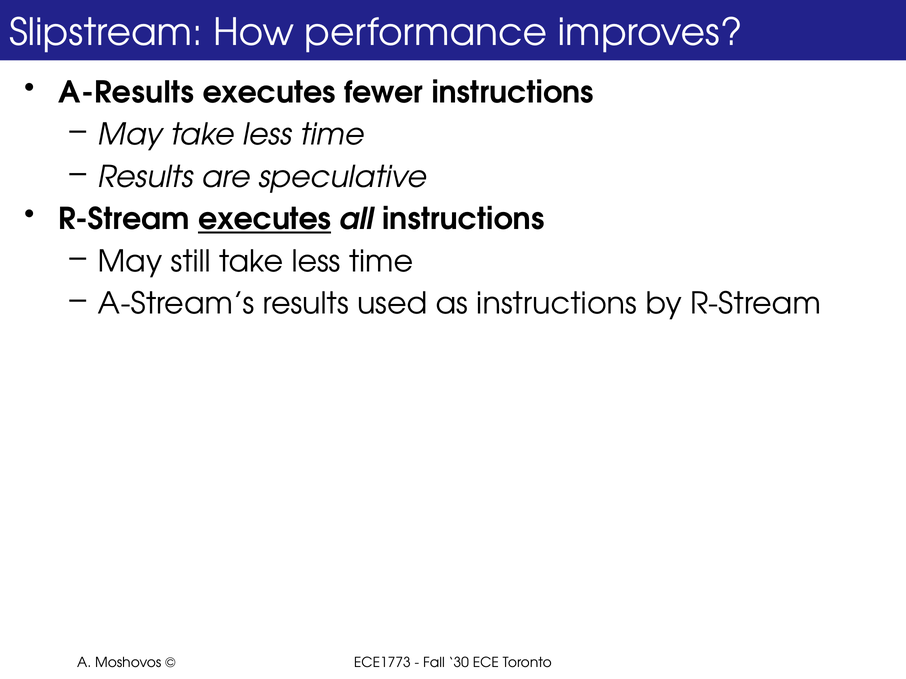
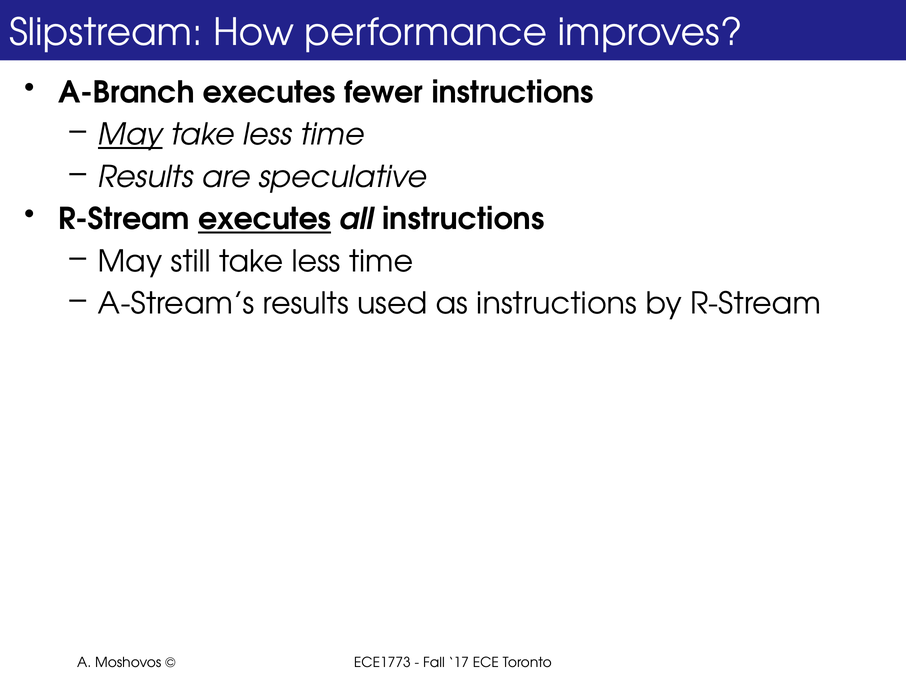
A-Results: A-Results -> A-Branch (126, 93)
May underline: none -> present (130, 135)
30: 30 -> 17 (459, 663)
